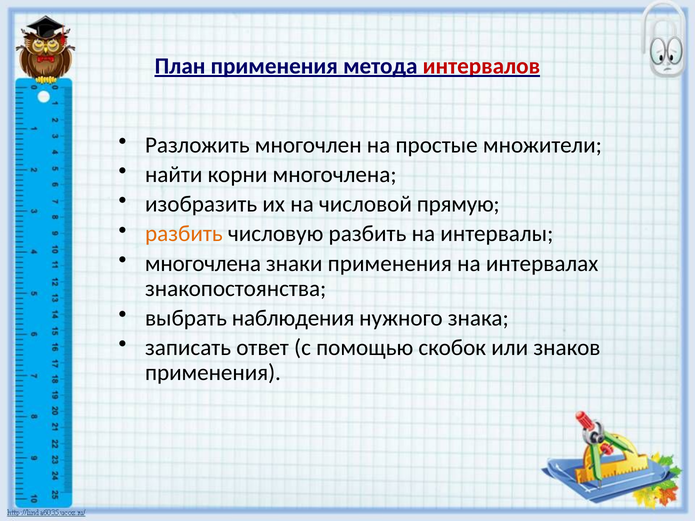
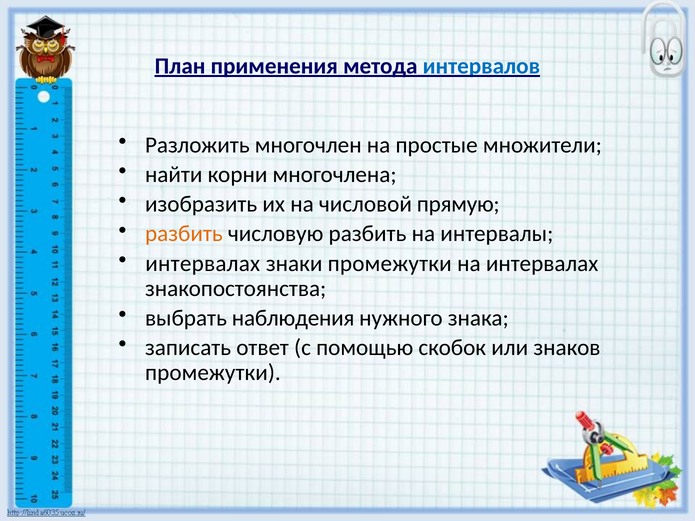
интервалов colour: red -> blue (481, 66)
многочлена: многочлена -> интервалах (203, 264)
знаки применения: применения -> промежутки (390, 264)
применения: применения -> промежутки (213, 373)
